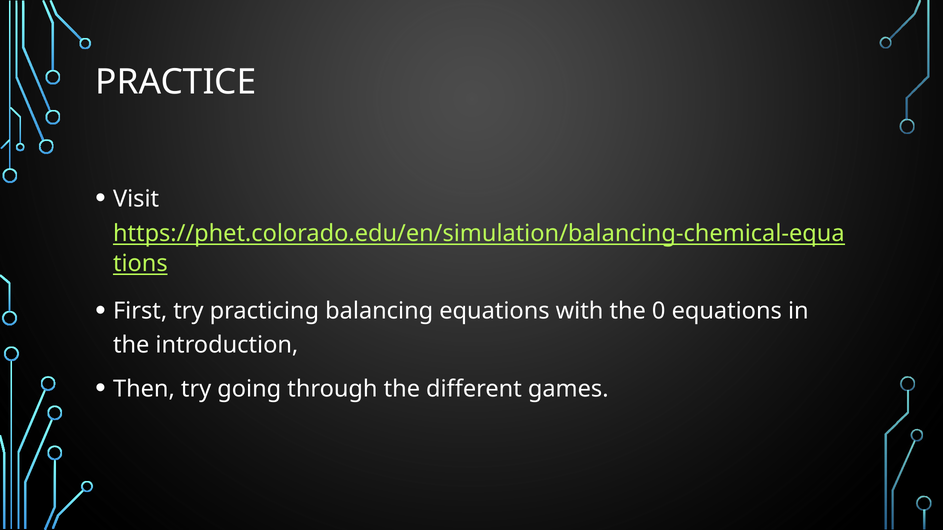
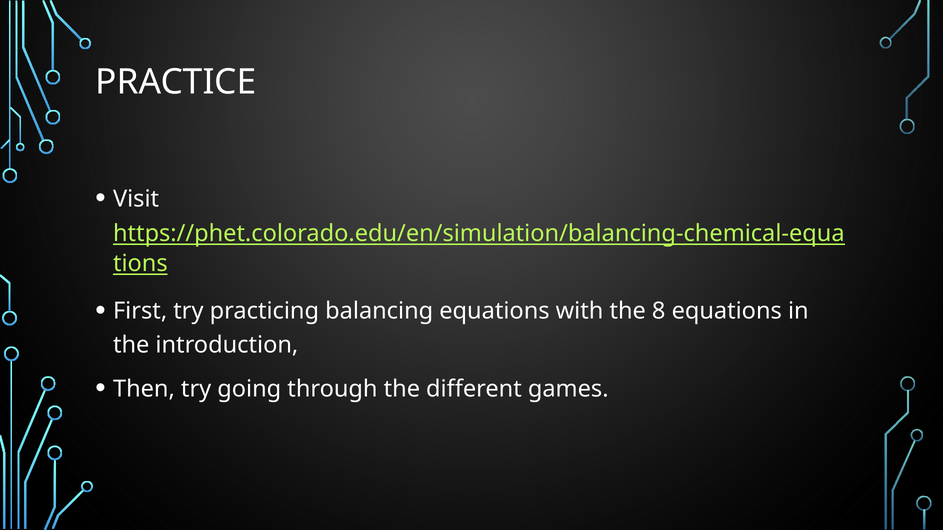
0: 0 -> 8 (659, 311)
